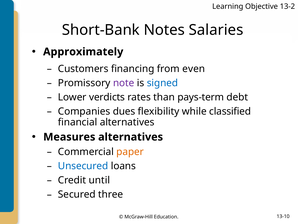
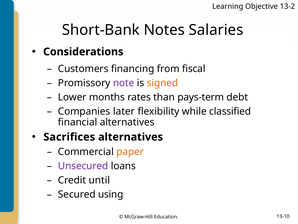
Approximately: Approximately -> Considerations (83, 52)
even: even -> fiscal (194, 69)
signed colour: blue -> orange (162, 83)
verdicts: verdicts -> months (107, 97)
dues: dues -> later (124, 111)
Measures: Measures -> Sacrifices (69, 137)
Unsecured colour: blue -> purple (83, 166)
three: three -> using (111, 194)
